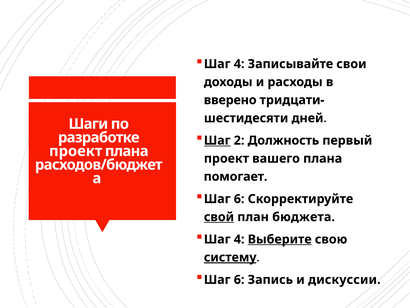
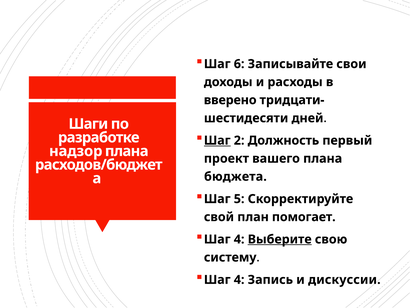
4: 4 -> 6 (239, 64)
проект: проект -> надзор (76, 151)
помогает: помогает -> бюджета (235, 176)
6: 6 -> 5 (239, 199)
свой underline: present -> none (219, 217)
бюджета: бюджета -> помогает (304, 217)
систему underline: present -> none (230, 257)
6: 6 -> 4 (239, 279)
